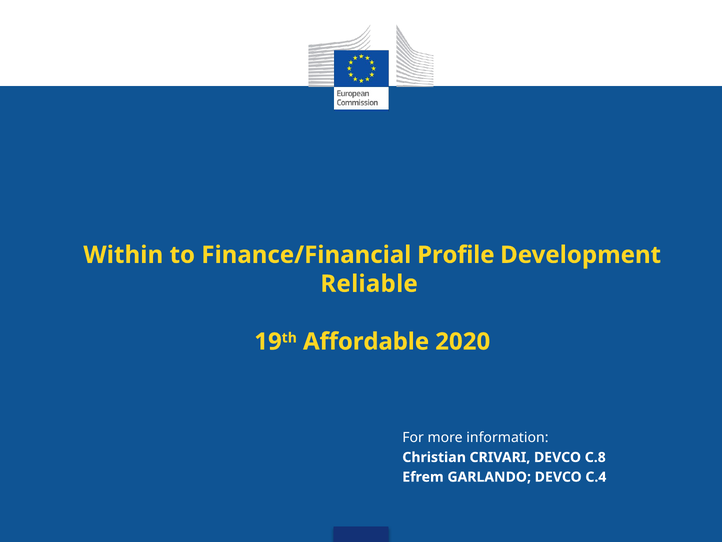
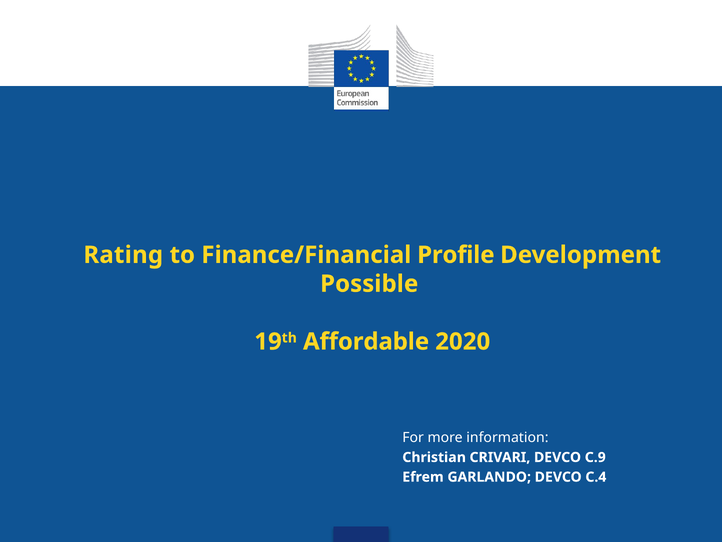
Within: Within -> Rating (123, 255)
Reliable: Reliable -> Possible (369, 284)
C.8: C.8 -> C.9 (595, 457)
